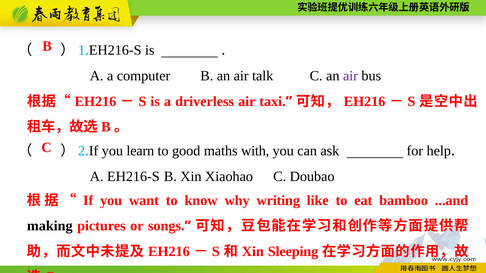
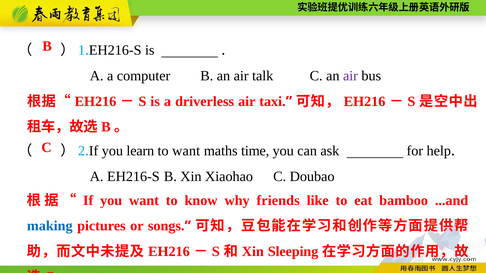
to good: good -> want (186, 151)
with: with -> time (255, 151)
writing: writing -> friends (278, 201)
making colour: black -> blue (50, 226)
